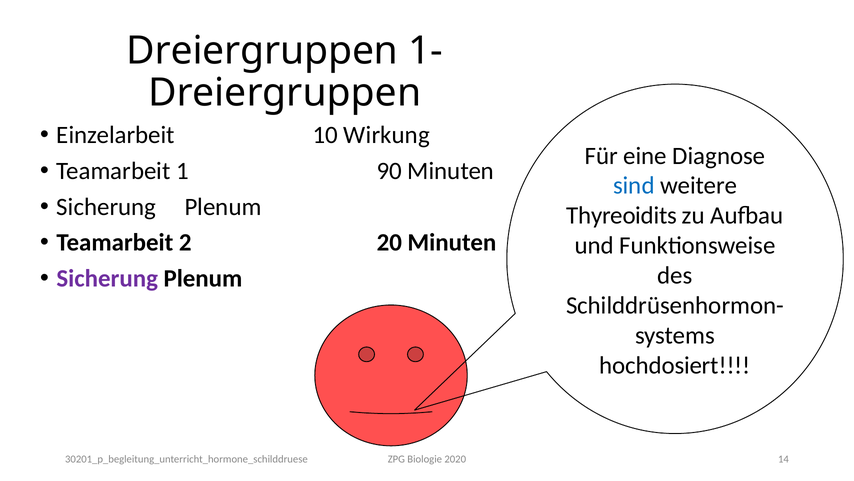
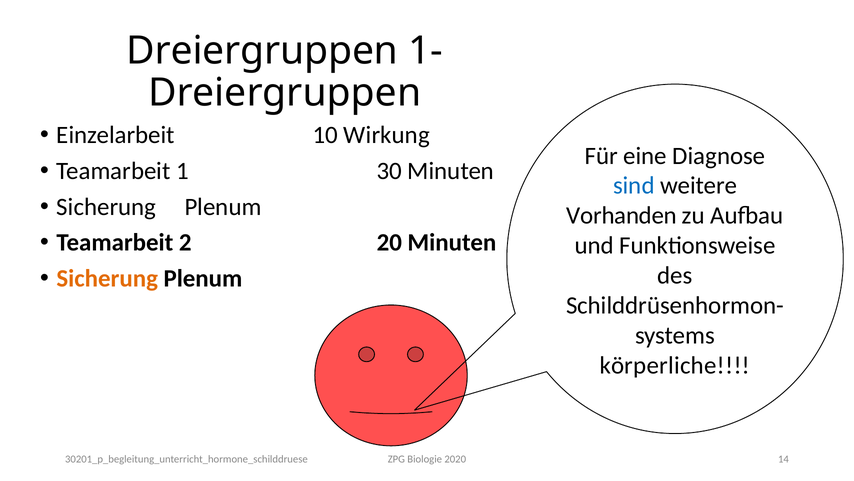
90: 90 -> 30 (389, 171)
Thyreoidits: Thyreoidits -> Vorhanden (622, 215)
Sicherung colour: purple -> orange (107, 278)
hochdosiert: hochdosiert -> körperliche (675, 365)
